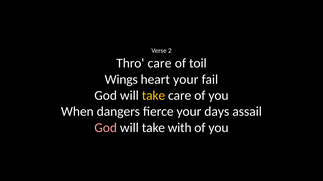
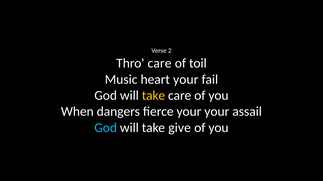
Wings: Wings -> Music (121, 80)
your days: days -> your (217, 112)
God colour: pink -> light blue (106, 128)
with: with -> give (180, 128)
